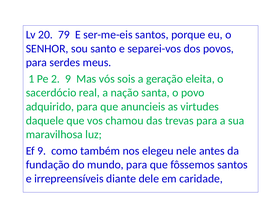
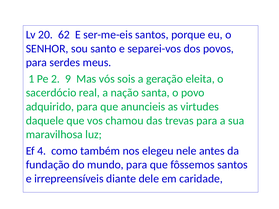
79: 79 -> 62 (64, 35)
Ef 9: 9 -> 4 (42, 151)
